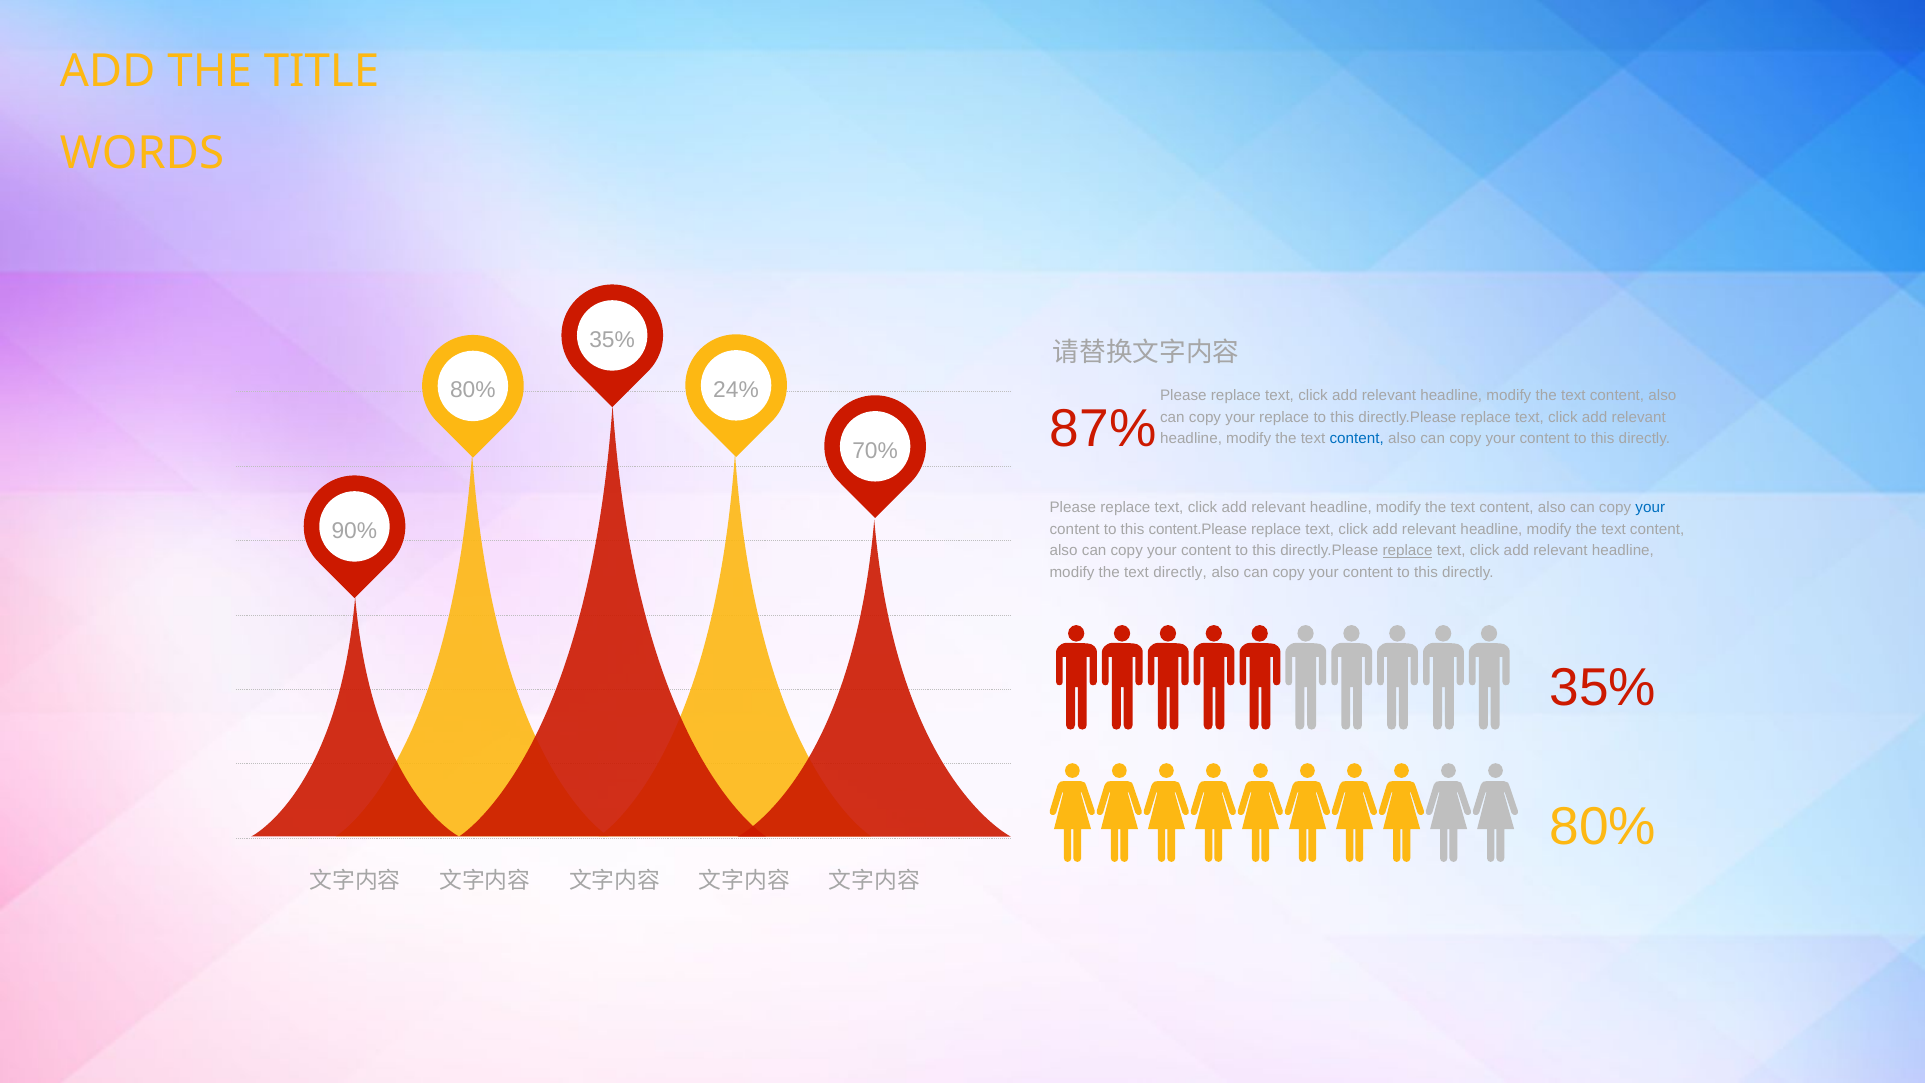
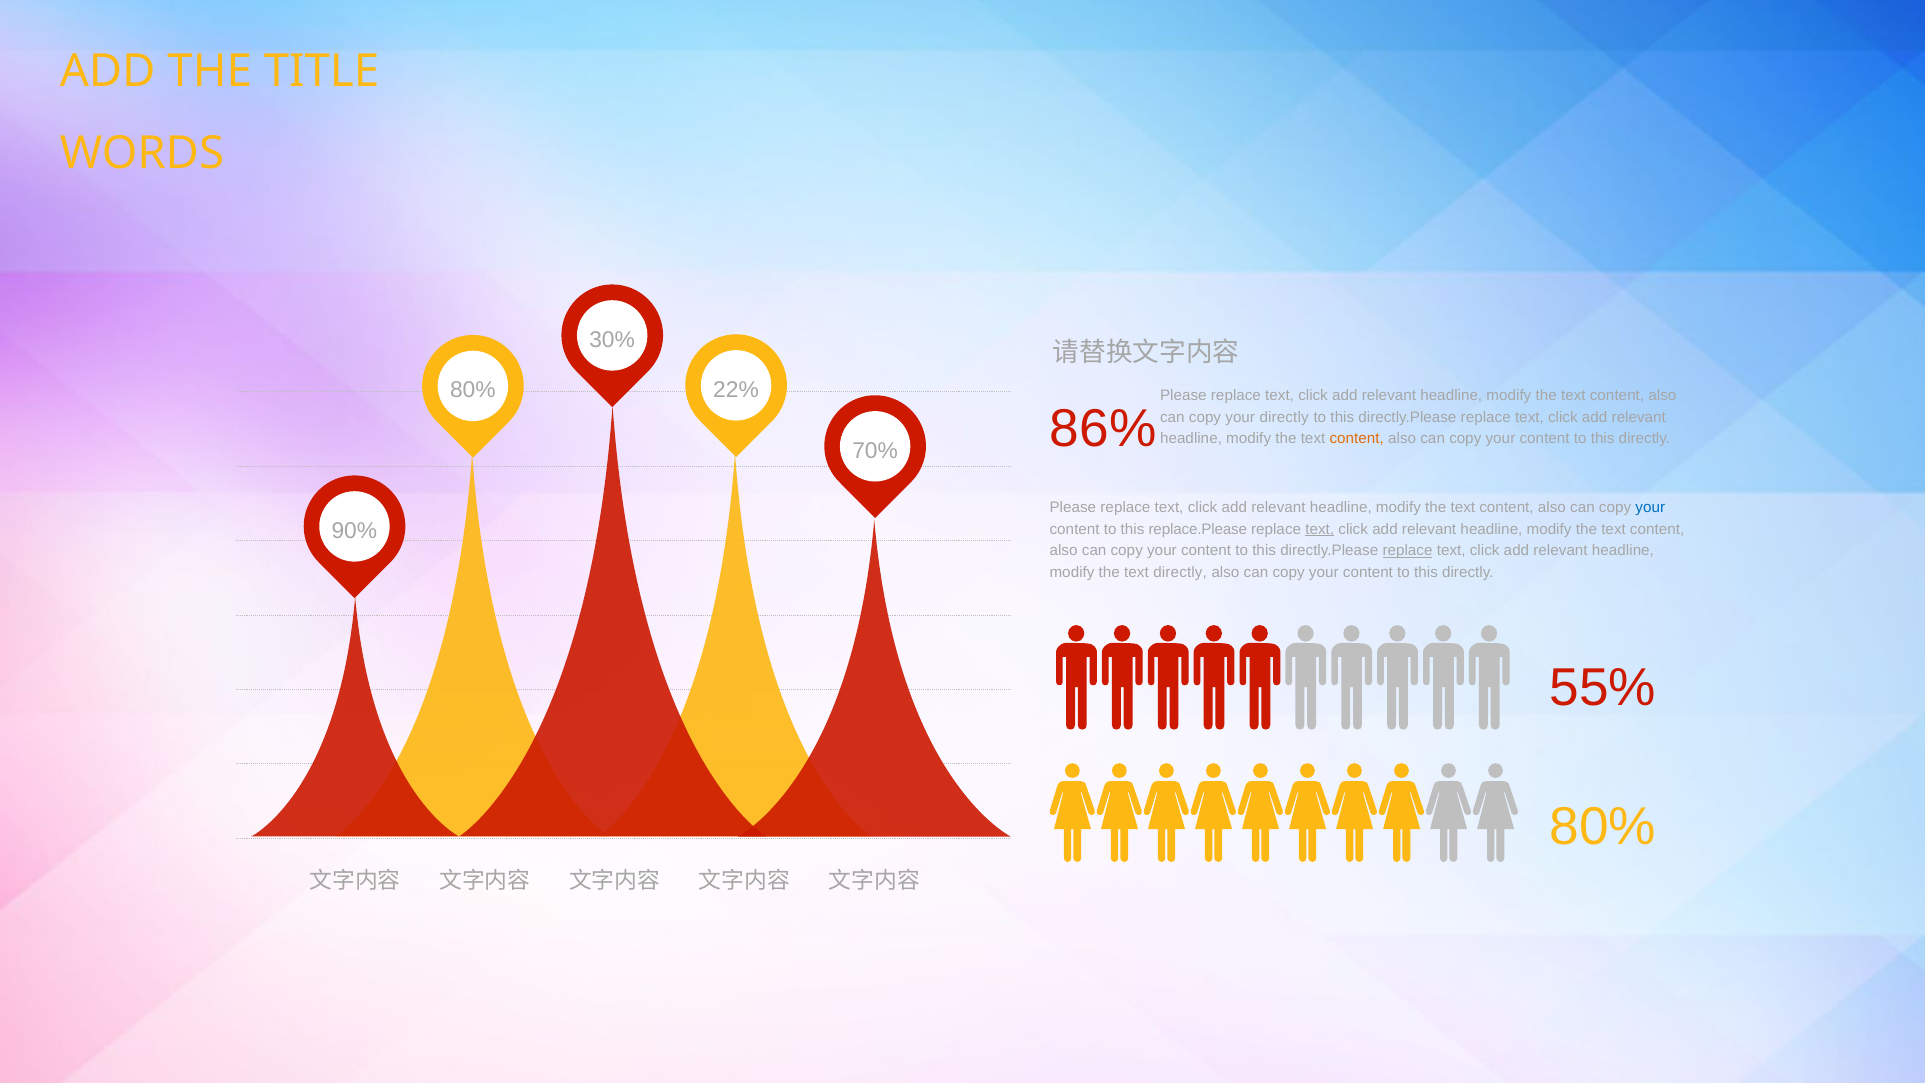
35%: 35% -> 30% (612, 340)
24%: 24% -> 22% (736, 390)
87%: 87% -> 86% (1103, 428)
your replace: replace -> directly (1284, 417)
content colour: blue -> orange (1357, 439)
content.Please: content.Please -> replace.Please (1198, 529)
text underline: none -> present (1320, 529)
35%: 35% -> 55% (1603, 687)
